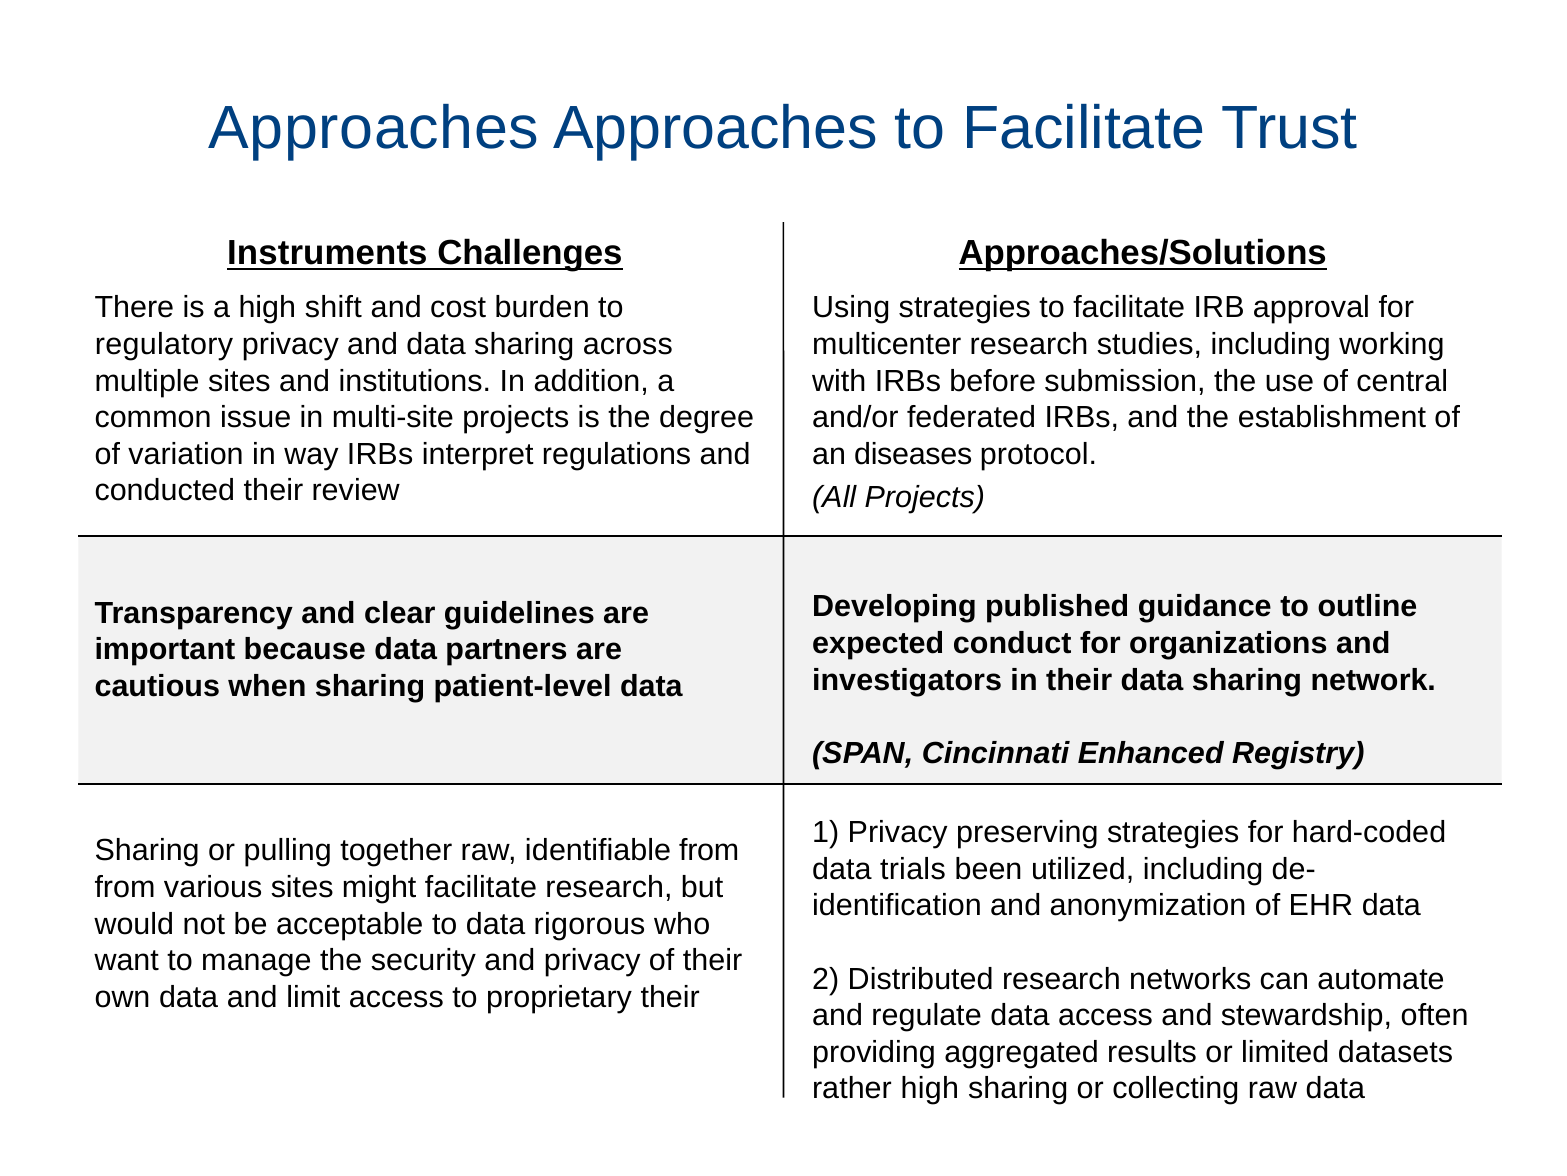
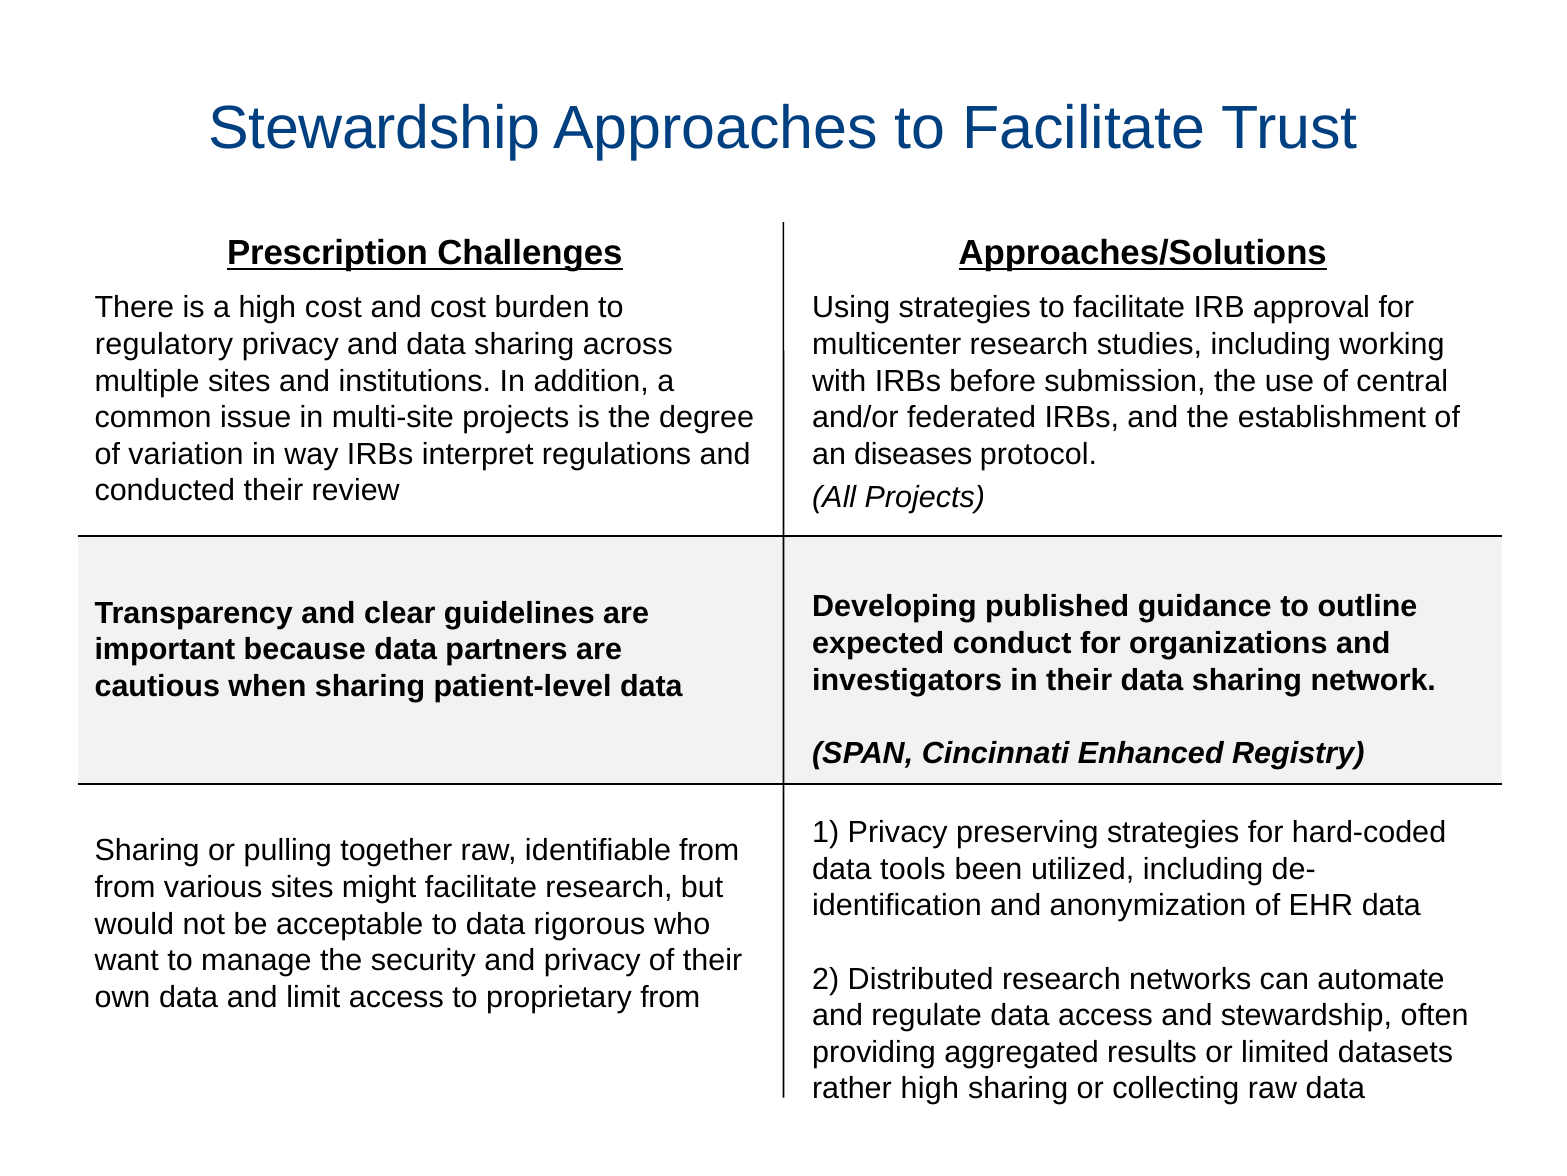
Approaches: Approaches -> Stewardship (374, 128)
Instruments: Instruments -> Prescription (328, 253)
high shift: shift -> cost (333, 308)
trials: trials -> tools (913, 869)
proprietary their: their -> from (670, 997)
